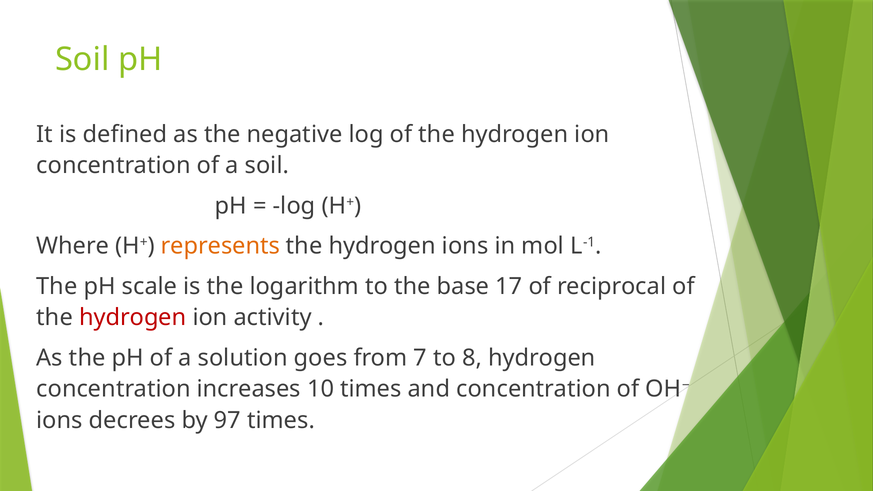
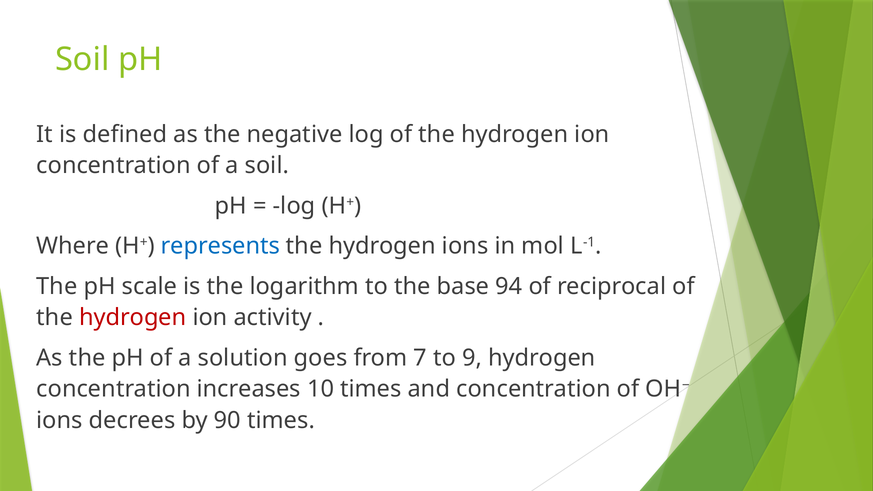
represents colour: orange -> blue (220, 246)
17: 17 -> 94 (509, 286)
8: 8 -> 9 (472, 358)
97: 97 -> 90 (227, 420)
